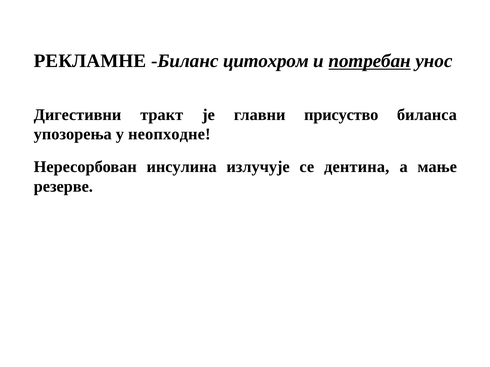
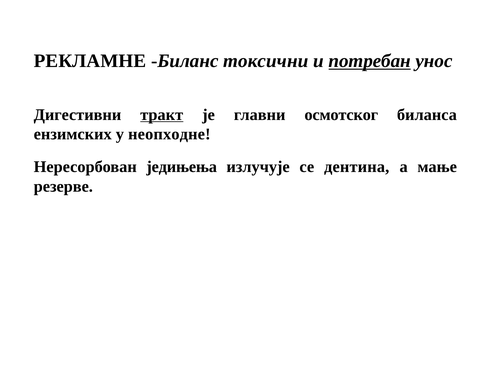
цитохром: цитохром -> токсични (266, 61)
тракт underline: none -> present (162, 115)
присуство: присуство -> осмотског (341, 115)
упозорења: упозорења -> ензимских (73, 134)
инсулина: инсулина -> једињења (182, 167)
